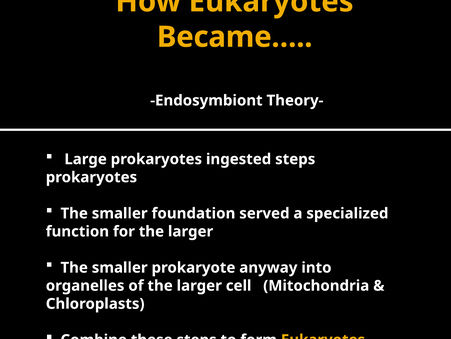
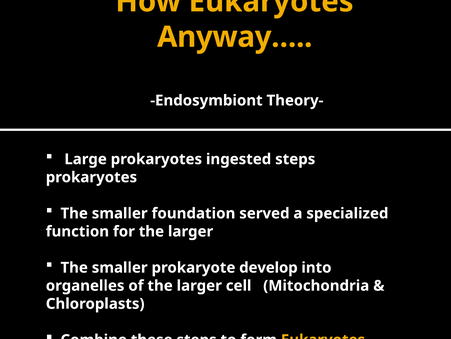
Became…: Became… -> Anyway… (235, 37)
anyway: anyway -> develop (268, 267)
